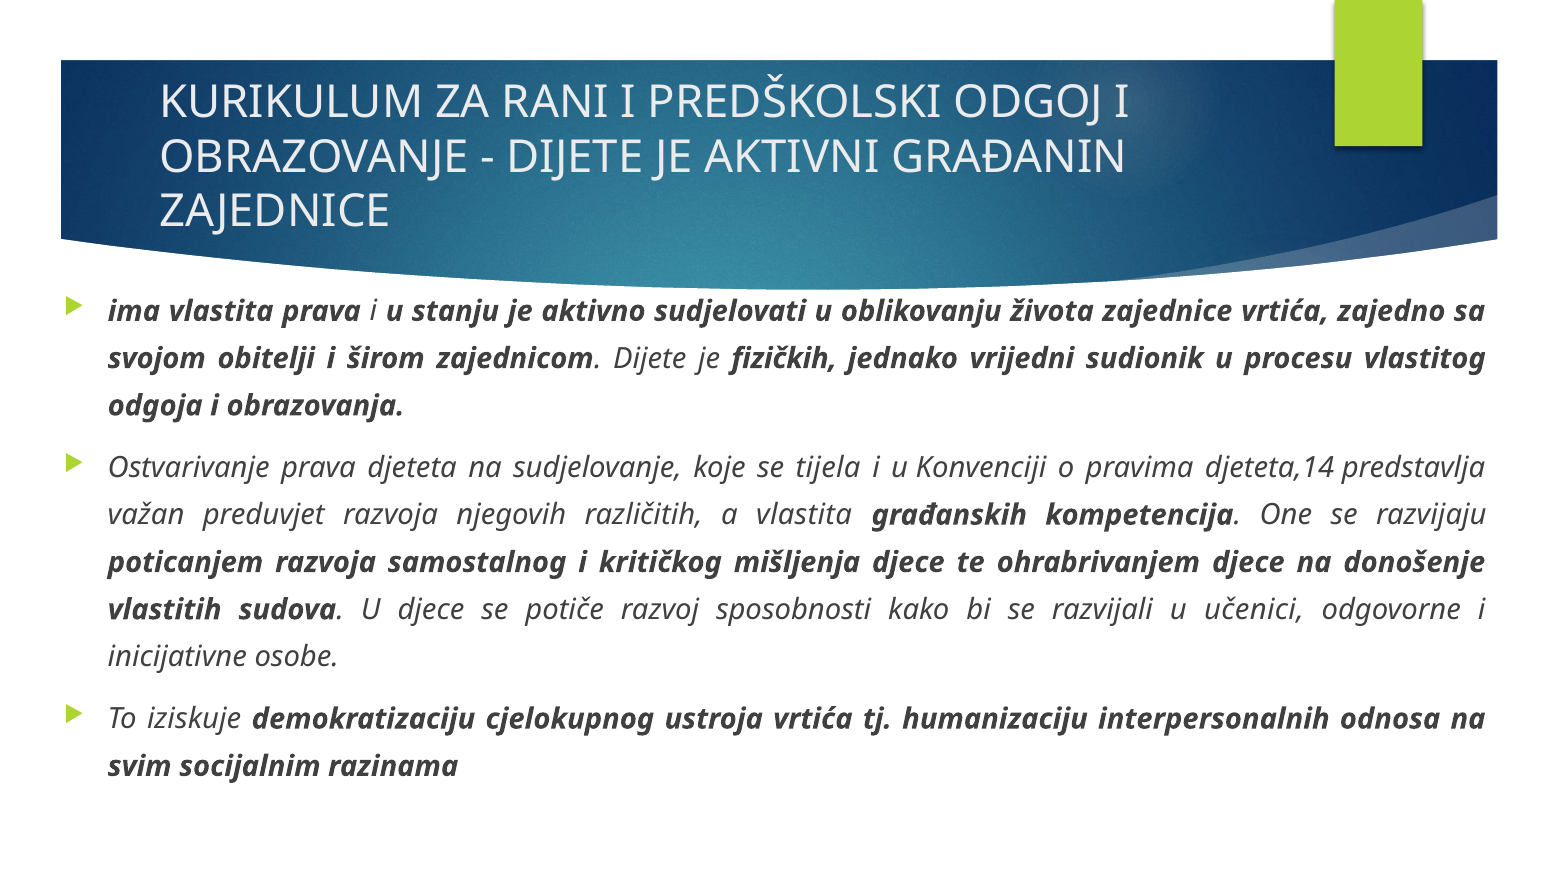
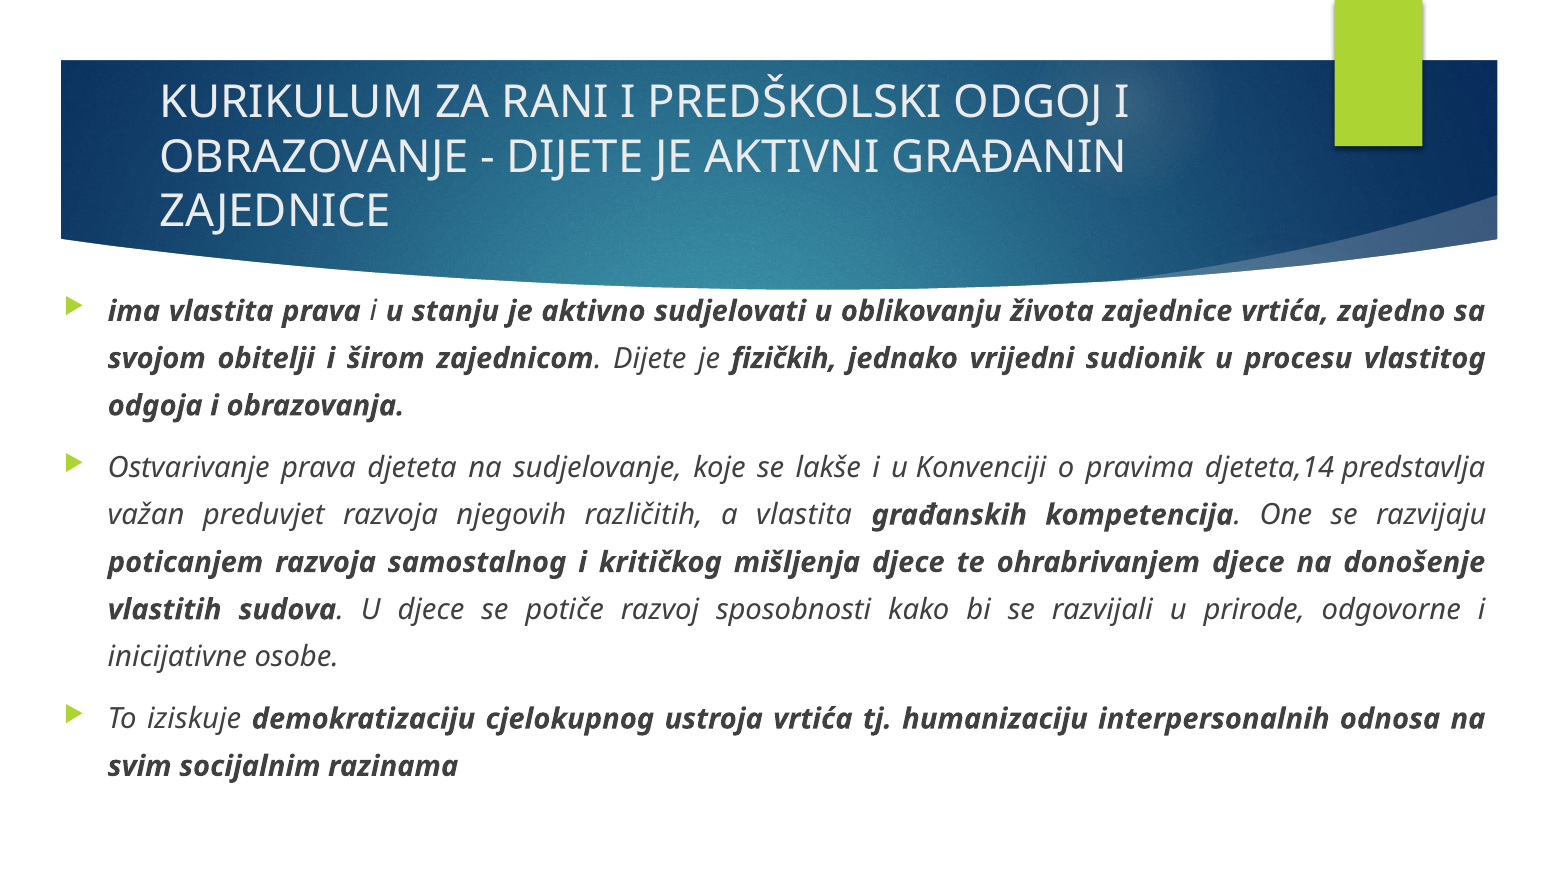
tijela: tijela -> lakše (828, 468)
učenici: učenici -> prirode (1254, 610)
